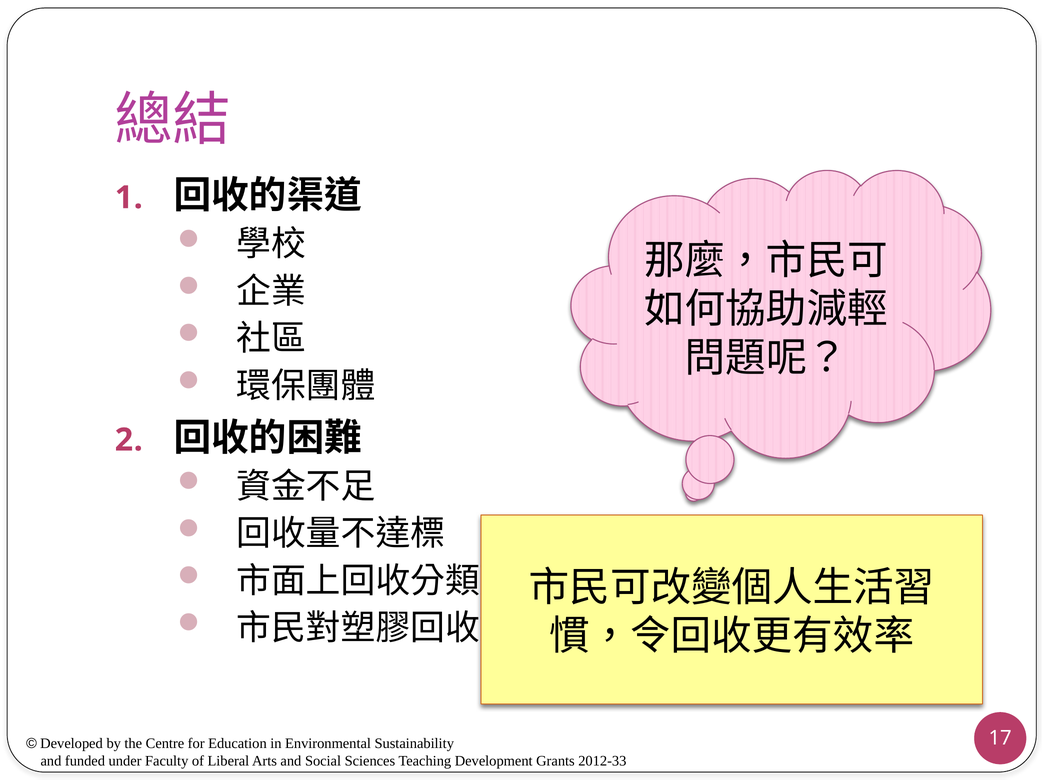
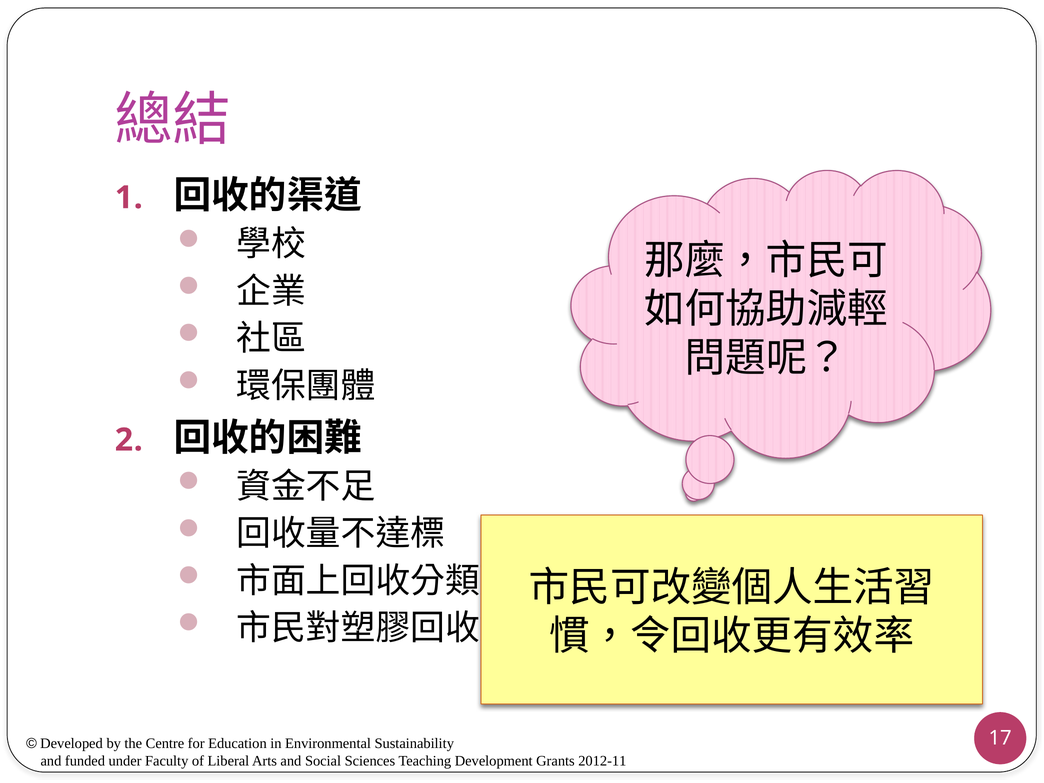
2012-33: 2012-33 -> 2012-11 (602, 761)
